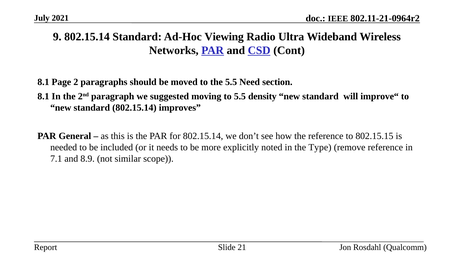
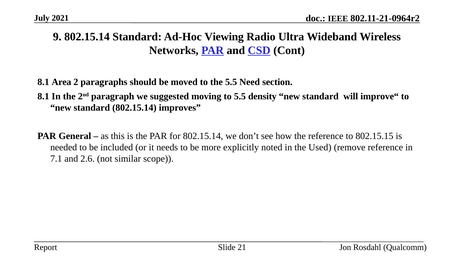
Page: Page -> Area (61, 82)
Type: Type -> Used (320, 147)
8.9: 8.9 -> 2.6 (88, 158)
